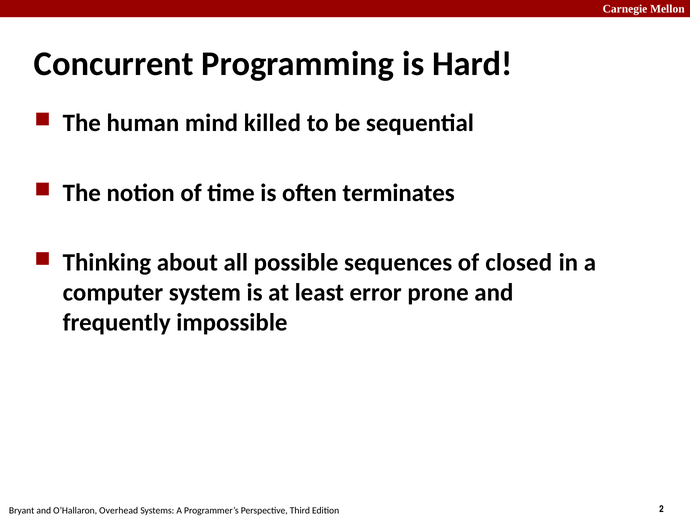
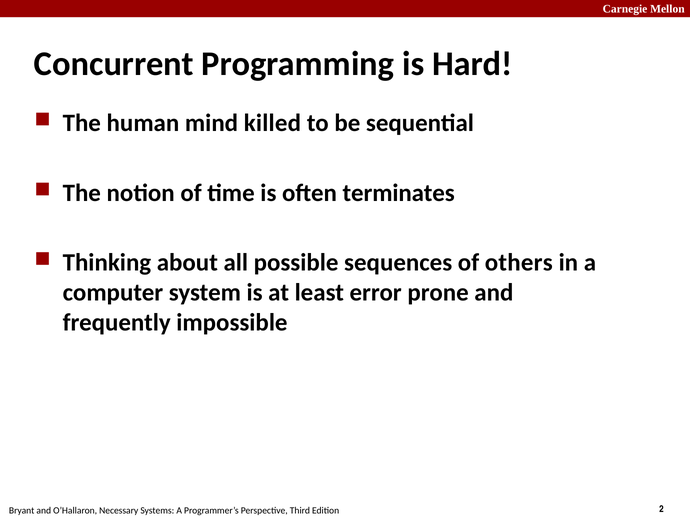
closed: closed -> others (519, 262)
Overhead: Overhead -> Necessary (119, 510)
